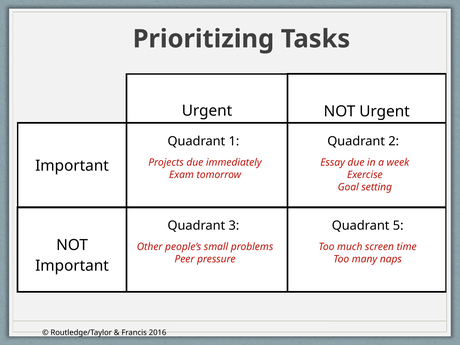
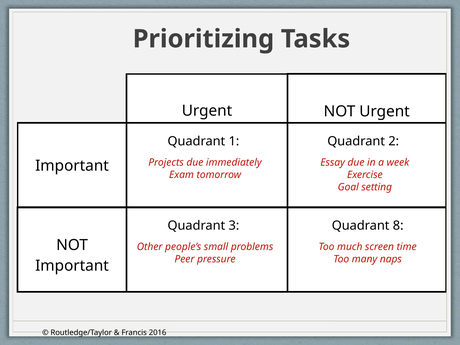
5: 5 -> 8 (398, 225)
